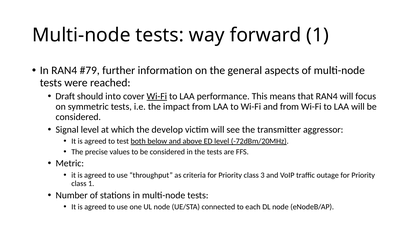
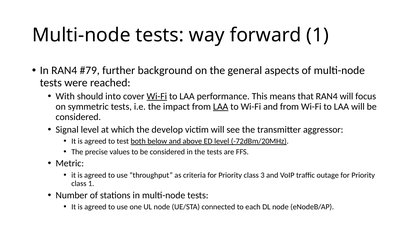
information: information -> background (165, 71)
Draft: Draft -> With (65, 96)
LAA underline: none -> present (221, 107)
